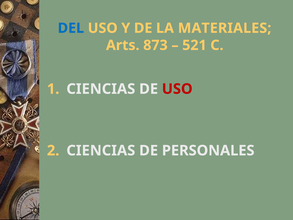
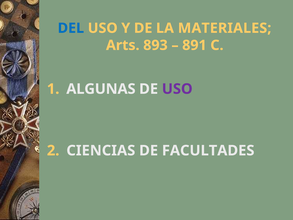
873: 873 -> 893 (155, 45)
521: 521 -> 891 (194, 45)
CIENCIAS: CIENCIAS -> ALGUNAS (101, 89)
USO colour: red -> purple (177, 89)
PERSONALES: PERSONALES -> FACULTADES (208, 150)
